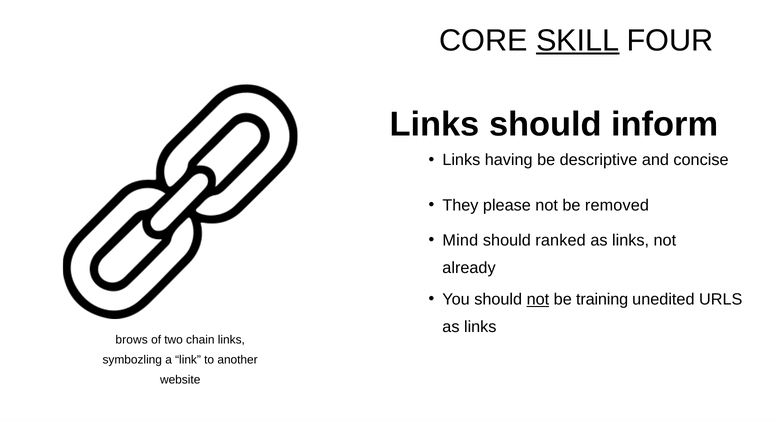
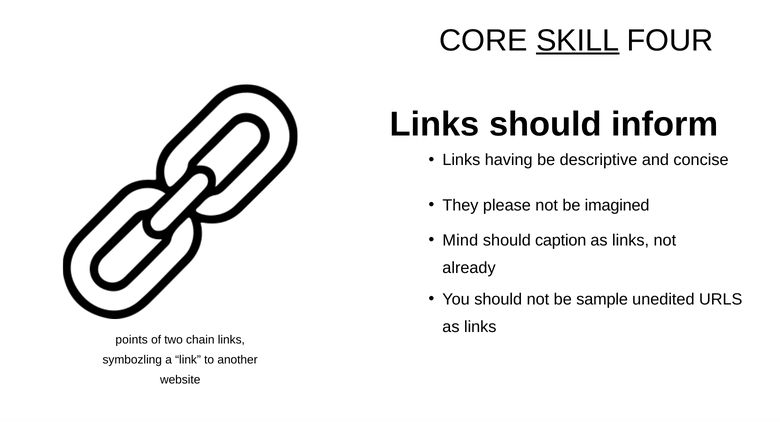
removed: removed -> imagined (617, 205)
ranked: ranked -> caption (561, 240)
not underline: present -> none (538, 299)
training: training -> sample (602, 299)
brows: brows -> points (132, 339)
